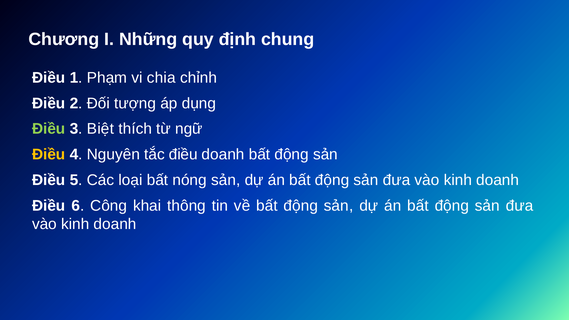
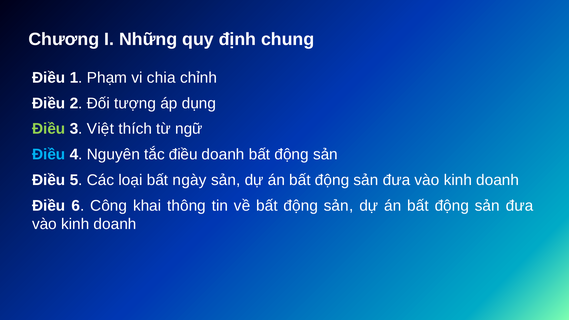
Biệt: Biệt -> Việt (100, 129)
Điều colour: yellow -> light blue (49, 154)
nóng: nóng -> ngày (190, 180)
